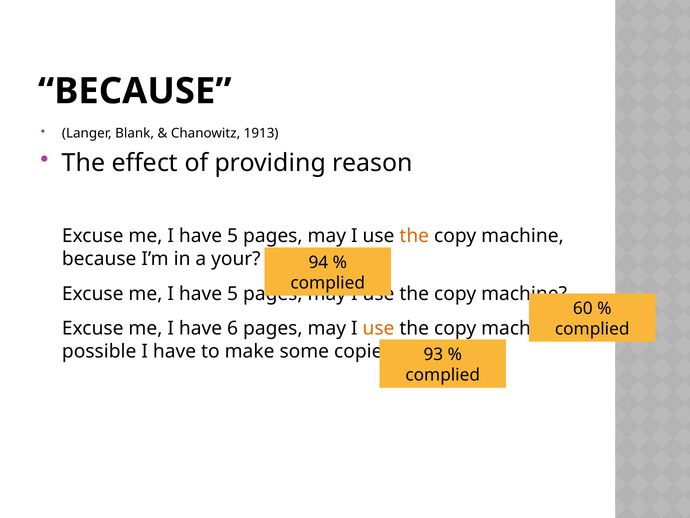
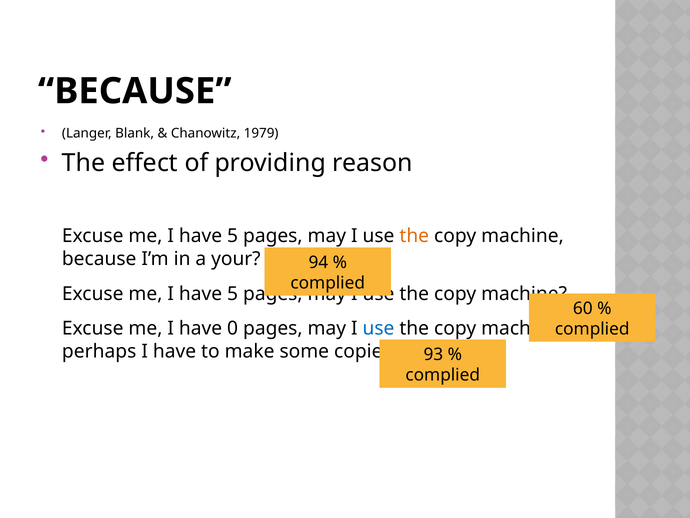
1913: 1913 -> 1979 (261, 133)
6: 6 -> 0 (233, 328)
use colour: orange -> blue (378, 328)
possible: possible -> perhaps (99, 351)
